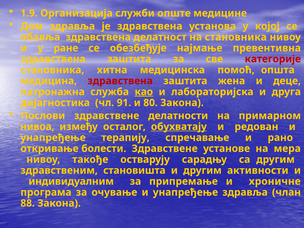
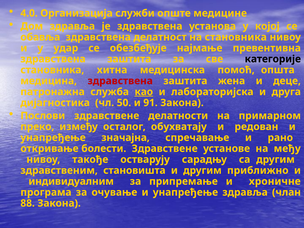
1.9: 1.9 -> 4.0 (29, 13)
ране: ране -> удар (66, 48)
категорије colour: red -> black (273, 59)
91: 91 -> 50 (124, 103)
80: 80 -> 91 (151, 103)
нивоа: нивоа -> преко (37, 127)
обухватају underline: present -> none (179, 127)
терапију: терапију -> значајна (126, 138)
мера: мера -> међу (287, 149)
активности: активности -> приближно (258, 170)
